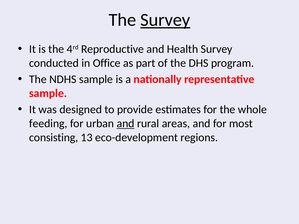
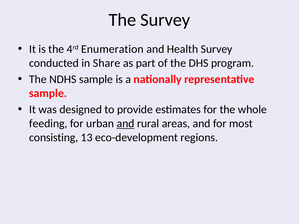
Survey underline: present -> none (165, 20)
Reproductive: Reproductive -> Enumeration (112, 49)
Office: Office -> Share (107, 63)
